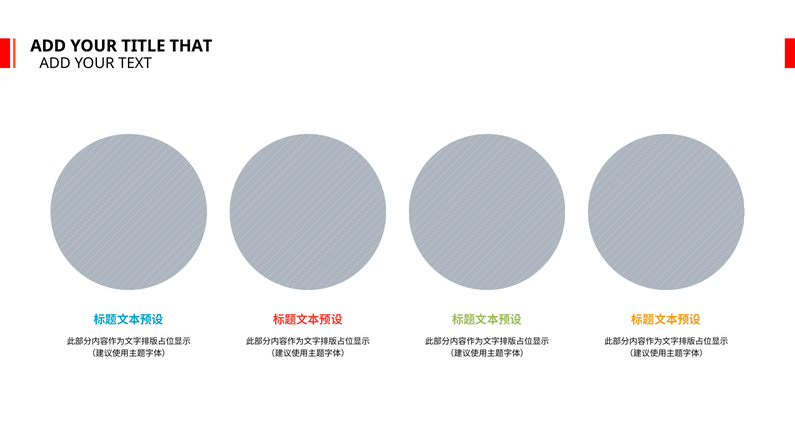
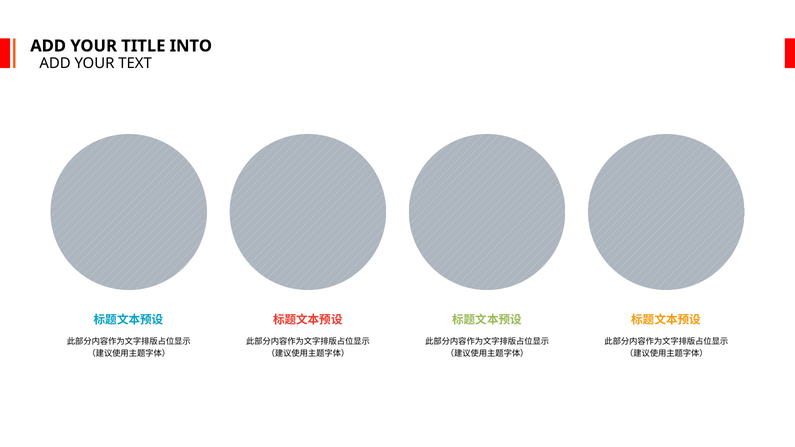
THAT: THAT -> INTO (191, 46)
